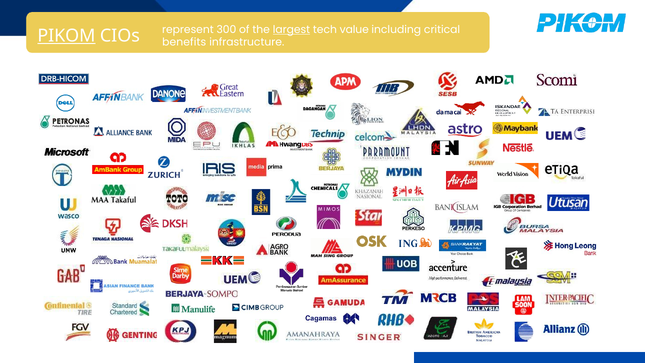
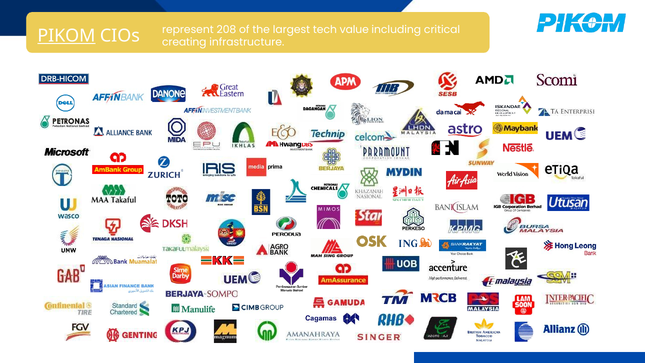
300: 300 -> 208 (226, 30)
largest underline: present -> none (291, 30)
benefits: benefits -> creating (184, 42)
